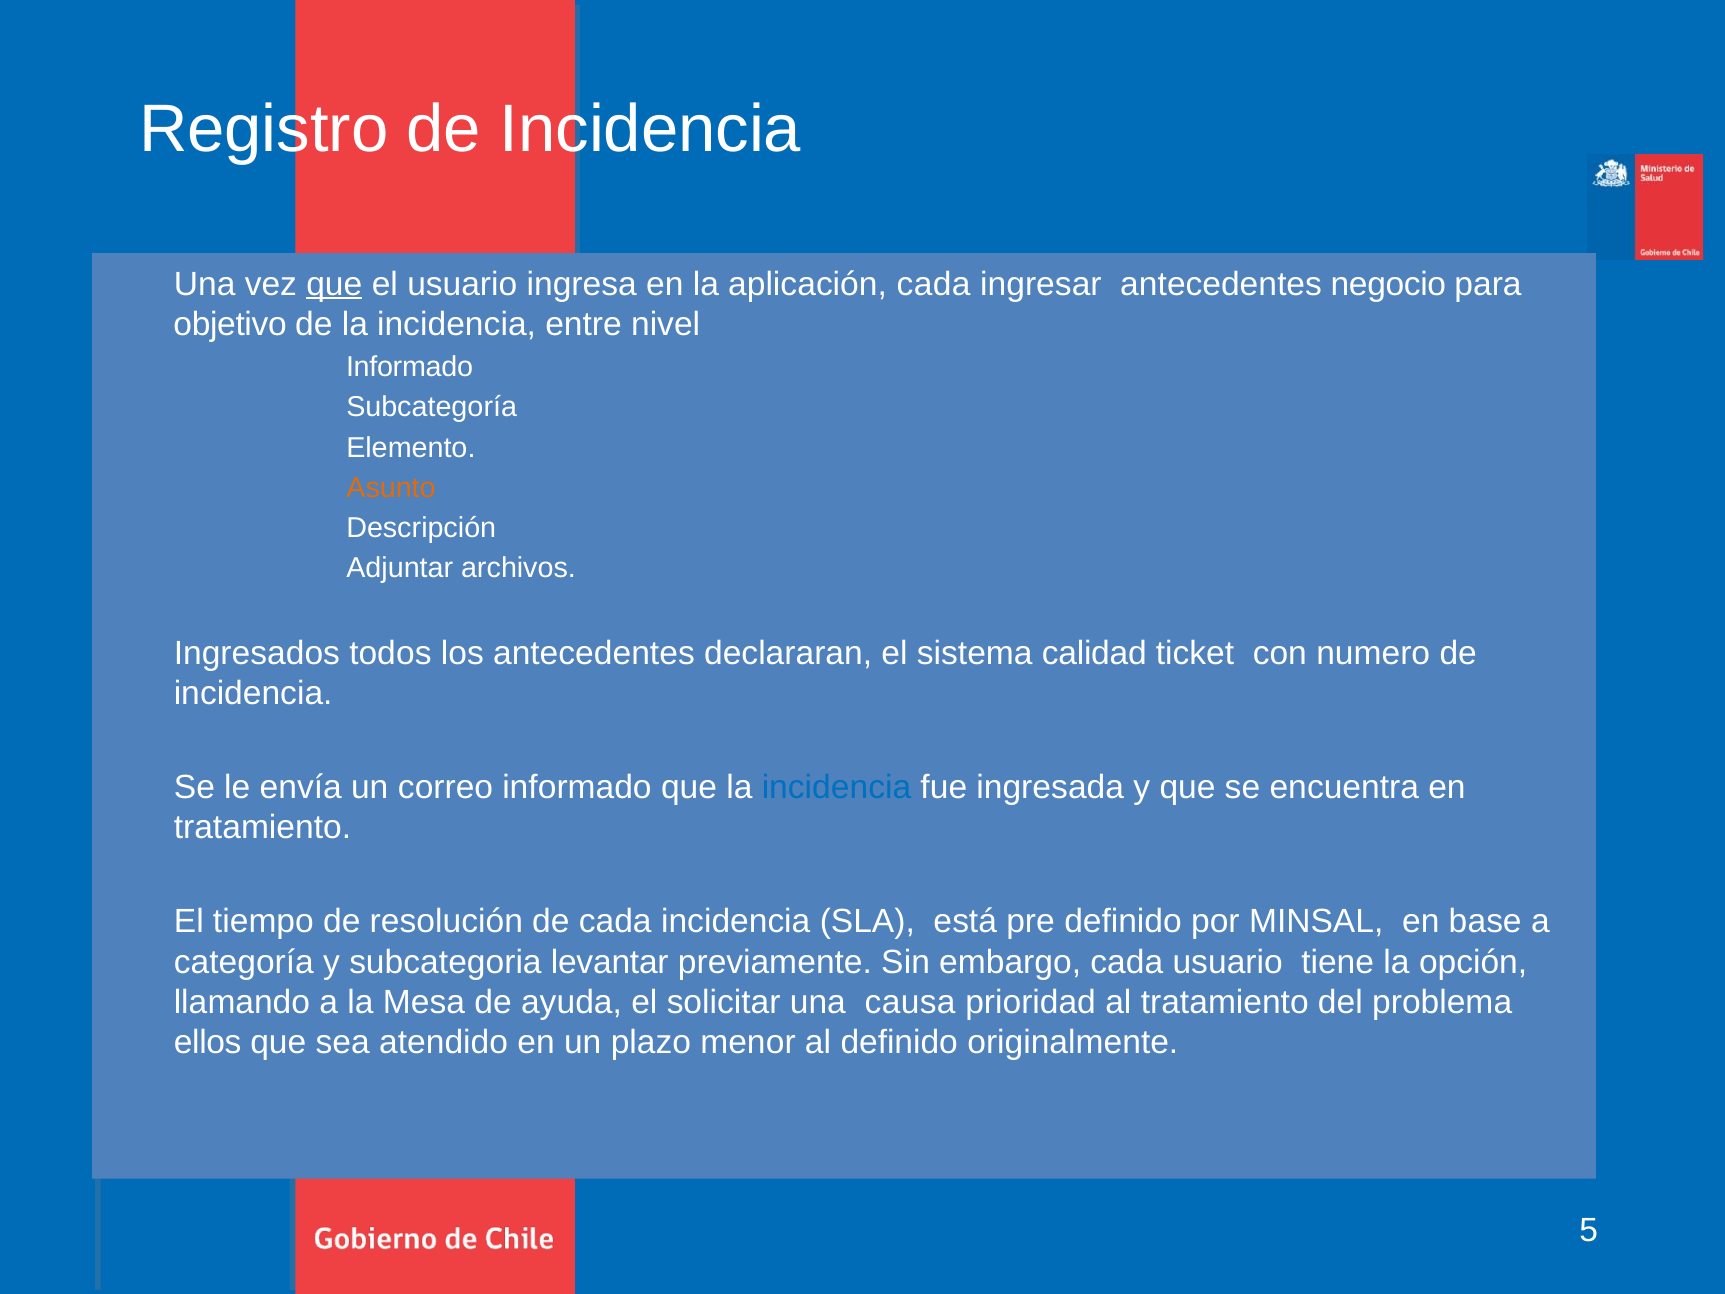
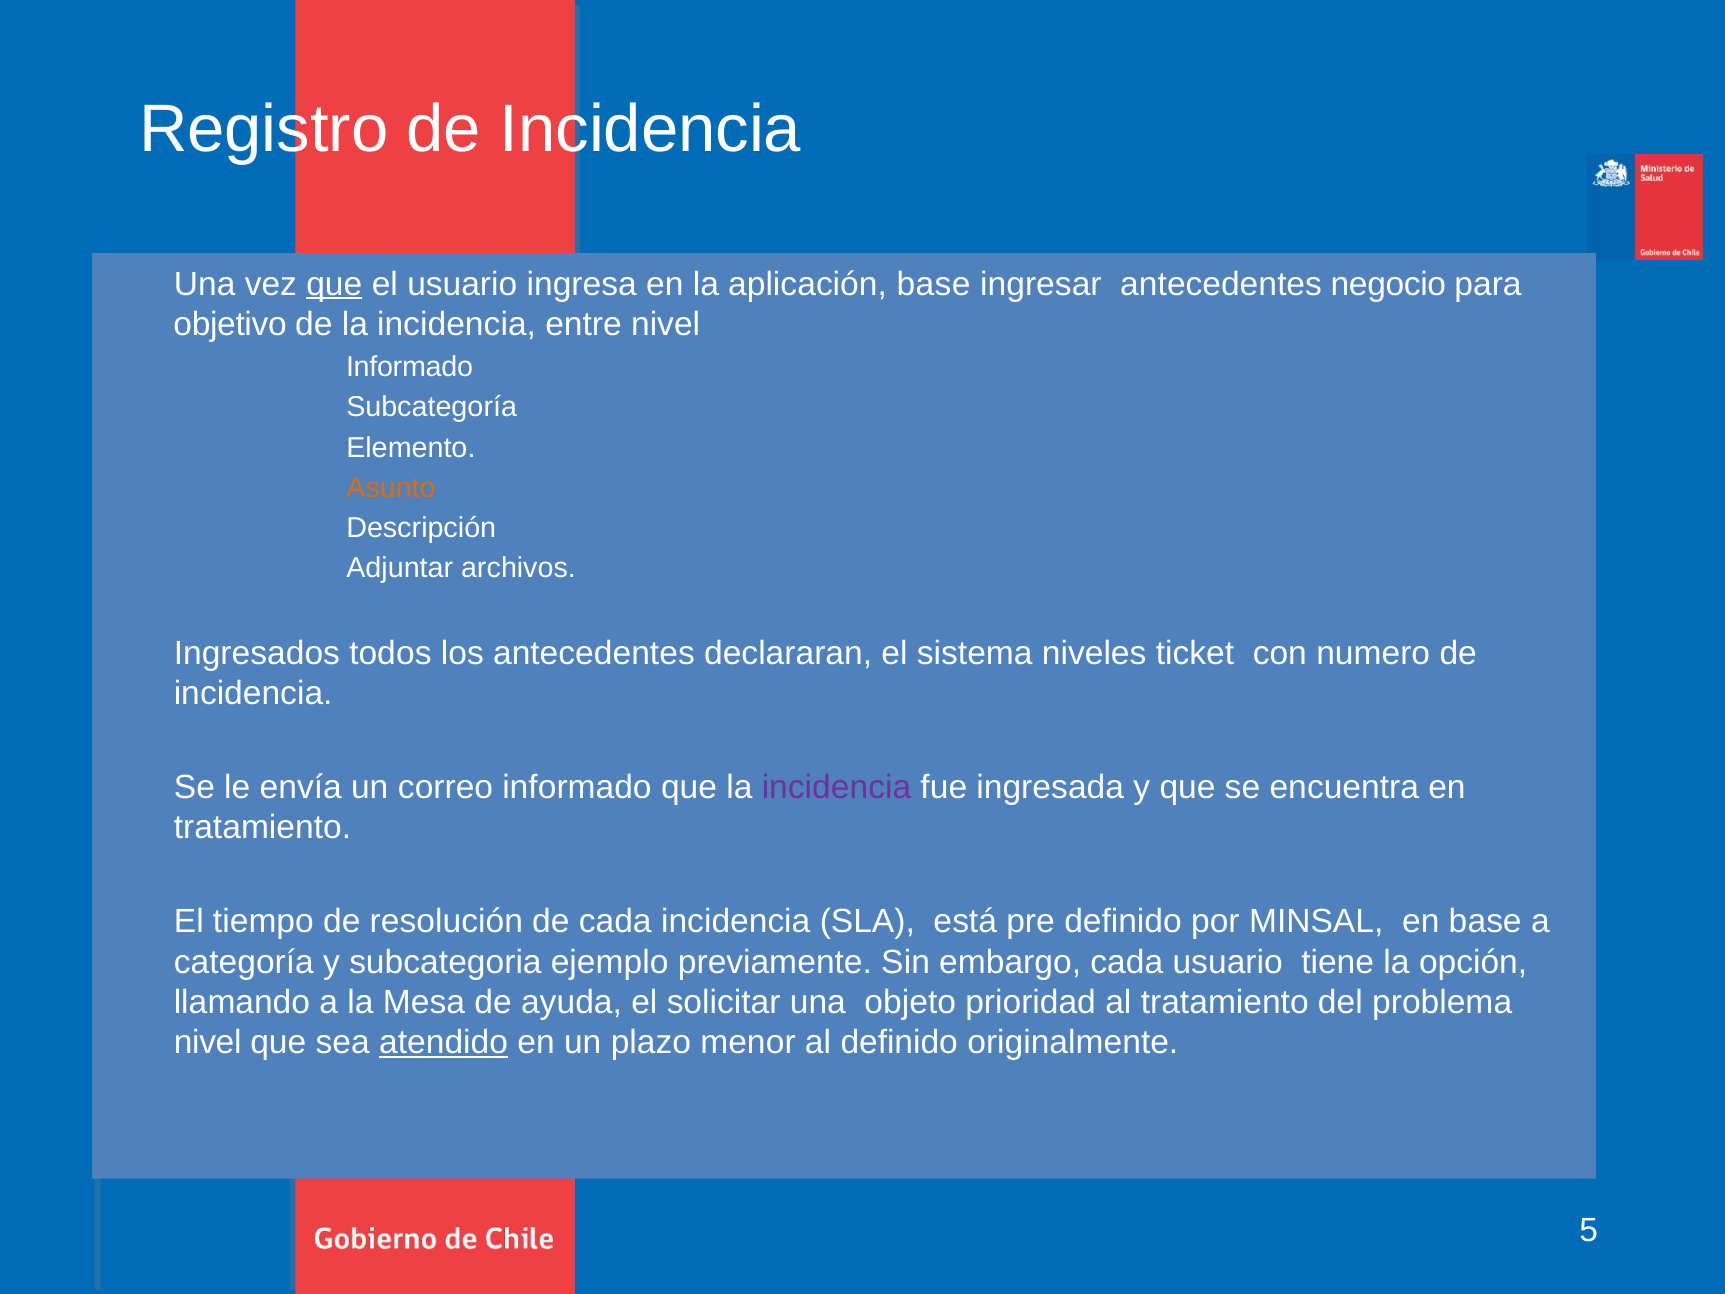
aplicación cada: cada -> base (934, 284)
calidad: calidad -> niveles (1094, 653)
incidencia colour: blue -> purple (836, 787)
levantar: levantar -> ejemplo (610, 962)
causa: causa -> objeto (910, 1002)
ellos: ellos -> nivel (208, 1042)
atendido underline: none -> present (444, 1042)
